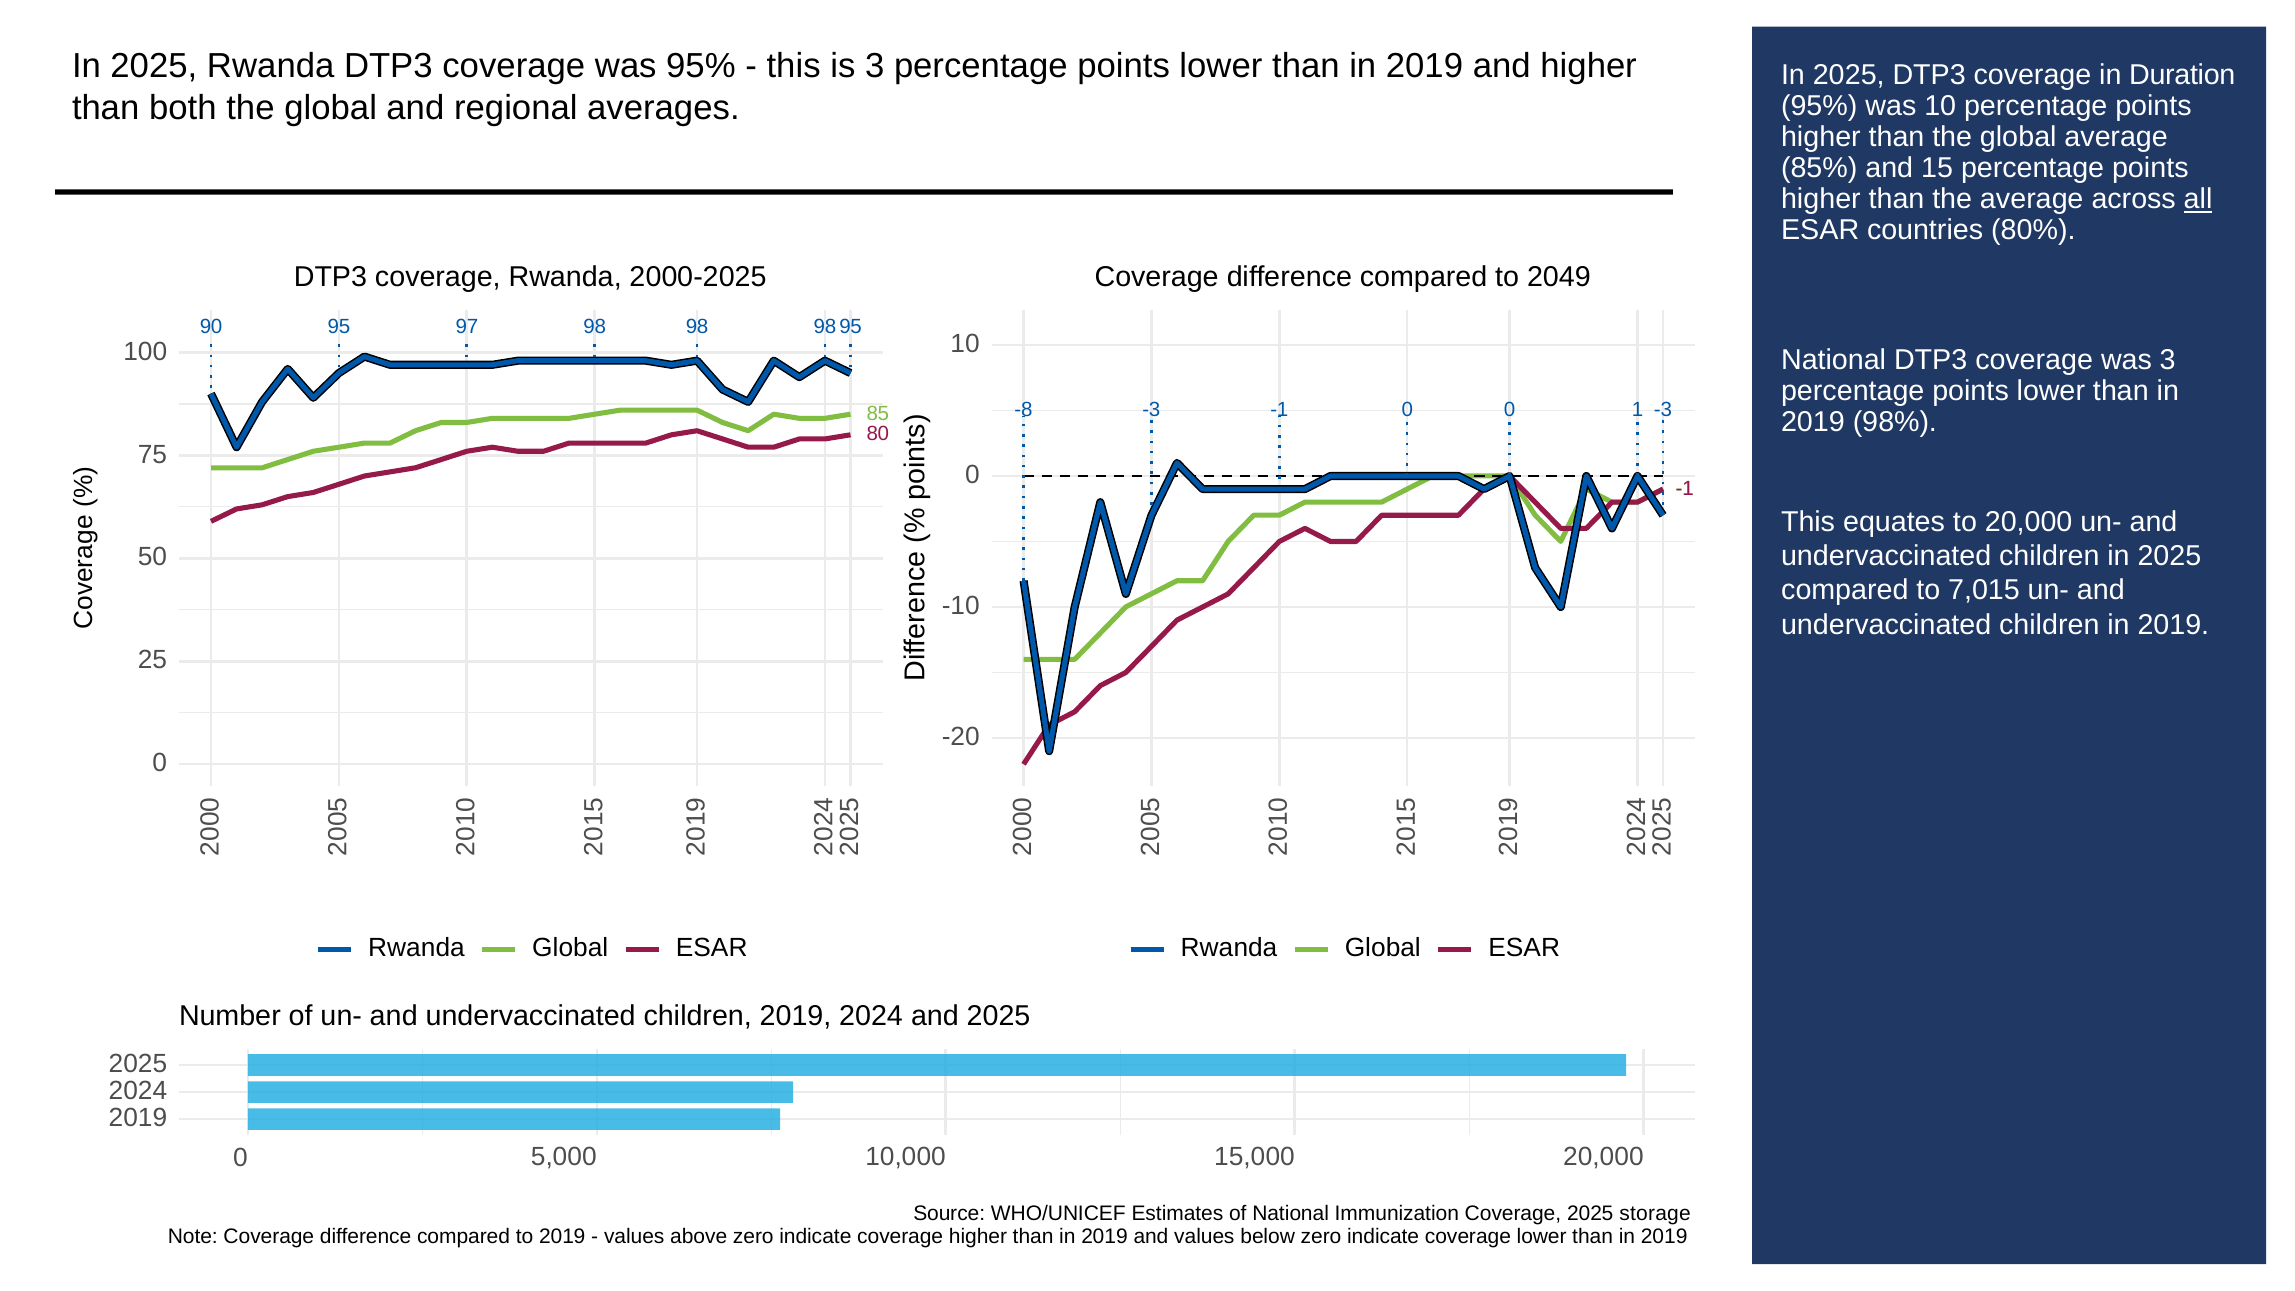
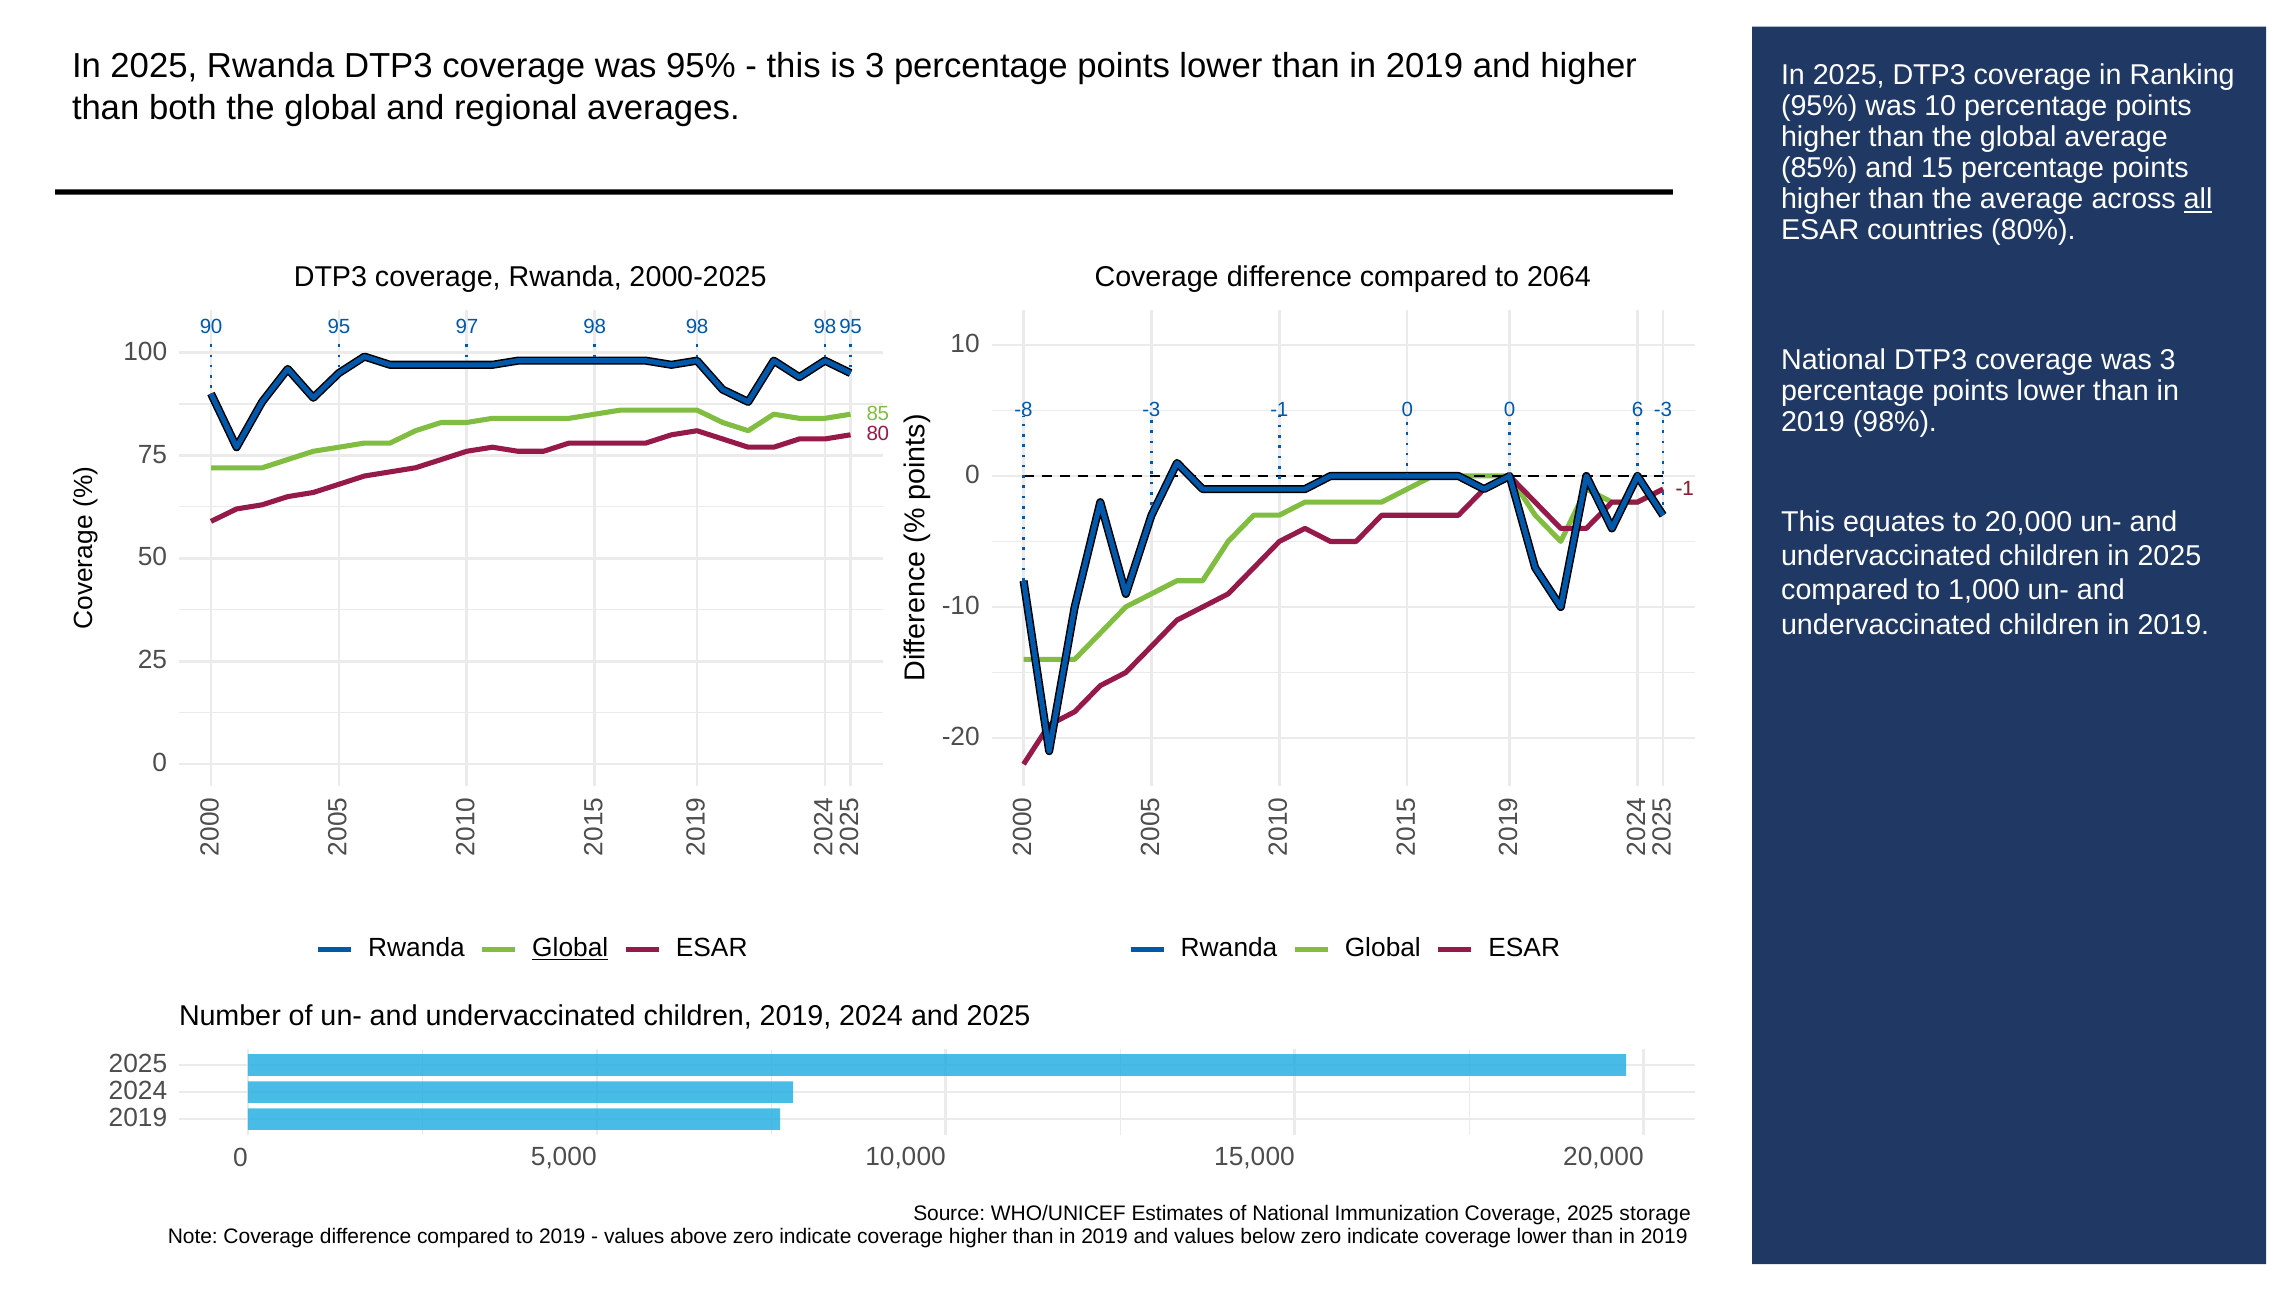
Duration: Duration -> Ranking (2182, 75)
2049: 2049 -> 2064 (1559, 277)
0 0 1: 1 -> 6 (1637, 410)
7,015: 7,015 -> 1,000 (1984, 590)
Global underline: none -> present (570, 948)
